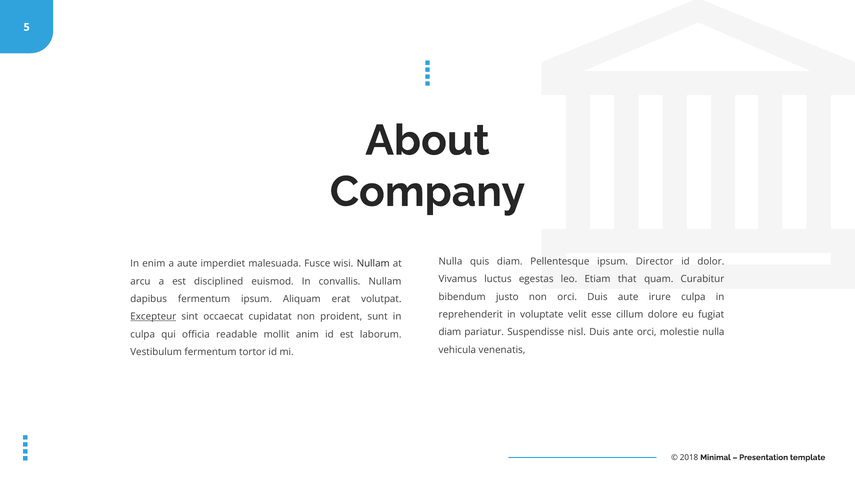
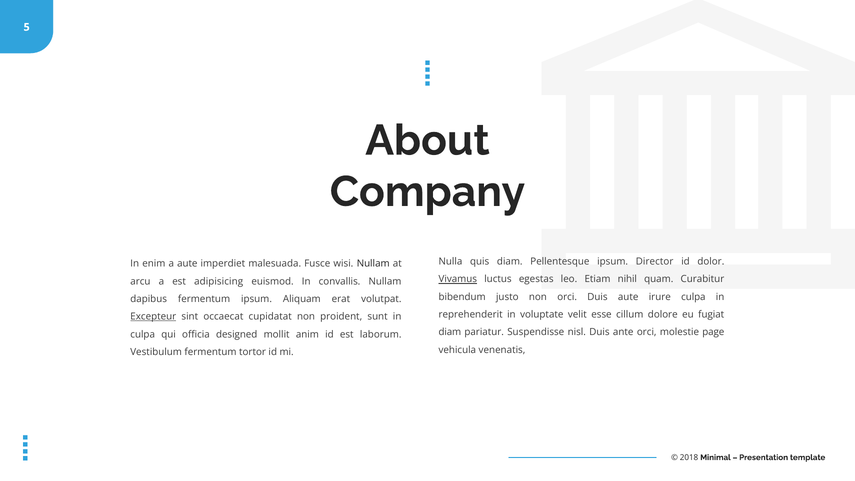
Vivamus underline: none -> present (458, 279)
that: that -> nihil (627, 279)
disciplined: disciplined -> adipisicing (219, 281)
molestie nulla: nulla -> page (713, 332)
readable: readable -> designed (237, 334)
